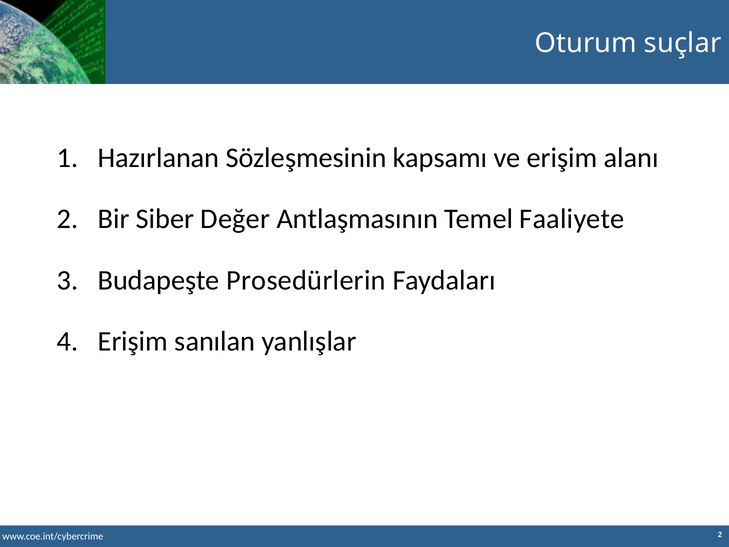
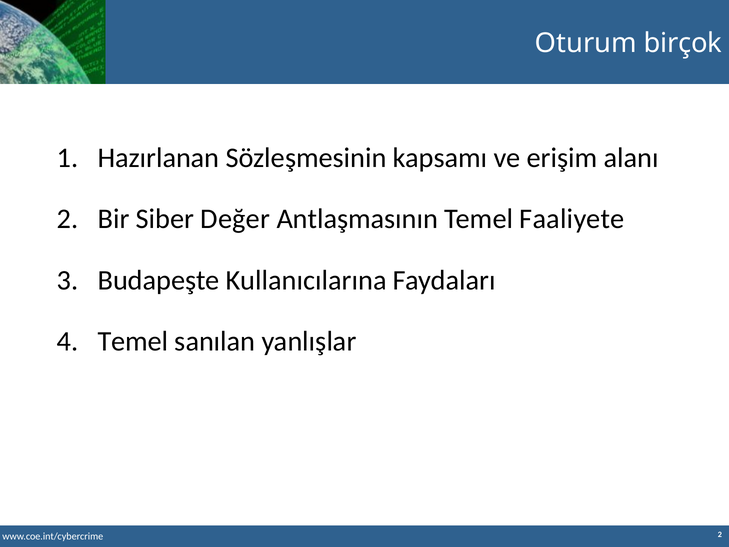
suçlar: suçlar -> birçok (683, 43)
Prosedürlerin: Prosedürlerin -> Kullanıcılarına (306, 280)
Erişim: Erişim -> Temel (133, 341)
